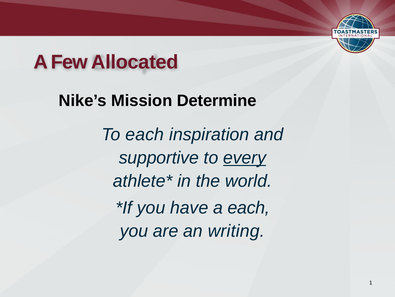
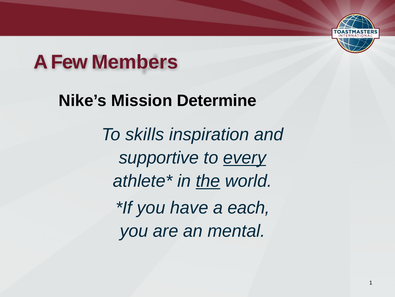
Allocated: Allocated -> Members (135, 62)
To each: each -> skills (145, 134)
the underline: none -> present (208, 181)
writing: writing -> mental (236, 231)
